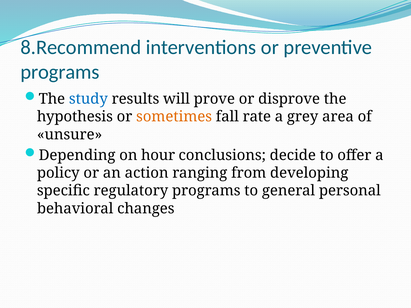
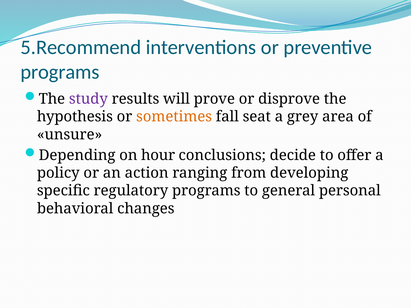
8.Recommend: 8.Recommend -> 5.Recommend (81, 47)
study colour: blue -> purple (88, 99)
rate: rate -> seat (257, 117)
